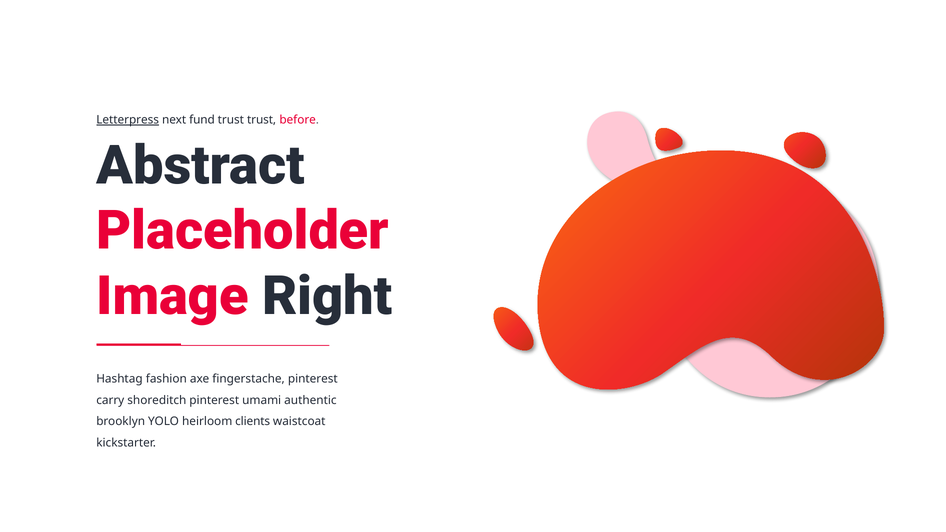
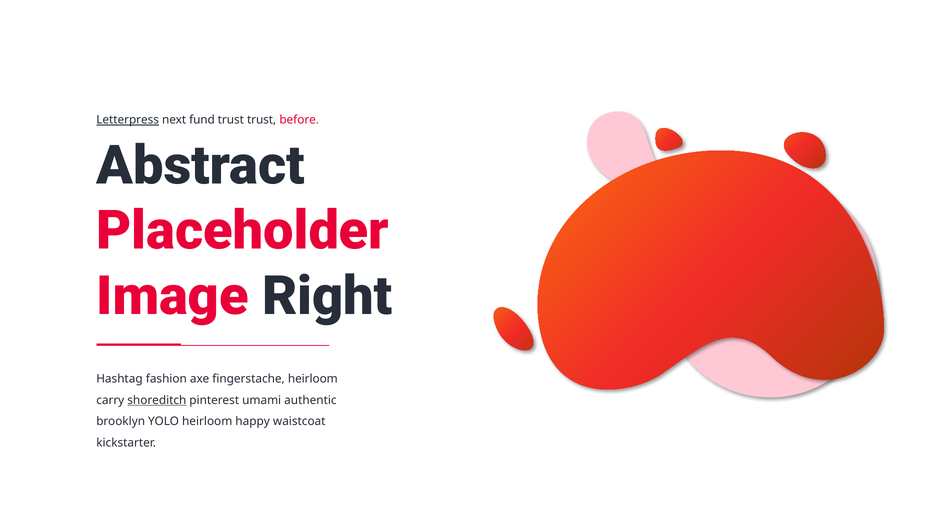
fingerstache pinterest: pinterest -> heirloom (313, 379)
shoreditch underline: none -> present (157, 400)
clients: clients -> happy (253, 422)
